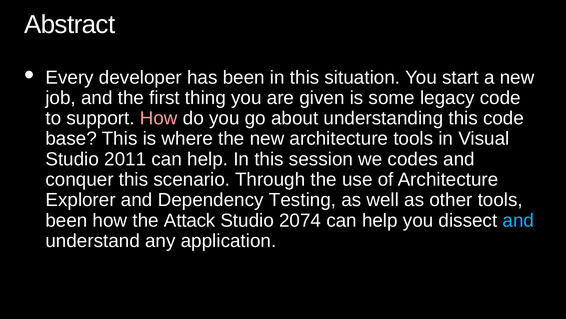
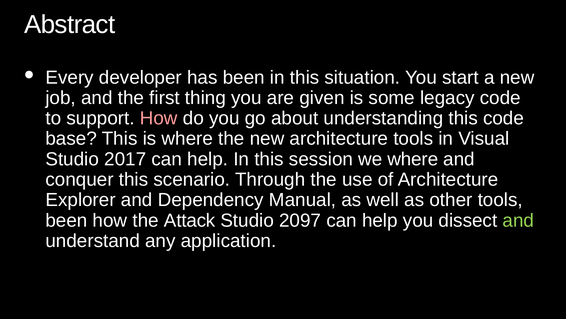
2011: 2011 -> 2017 (125, 159)
we codes: codes -> where (413, 159)
Testing: Testing -> Manual (303, 200)
2074: 2074 -> 2097 (300, 220)
and colour: light blue -> light green (518, 220)
